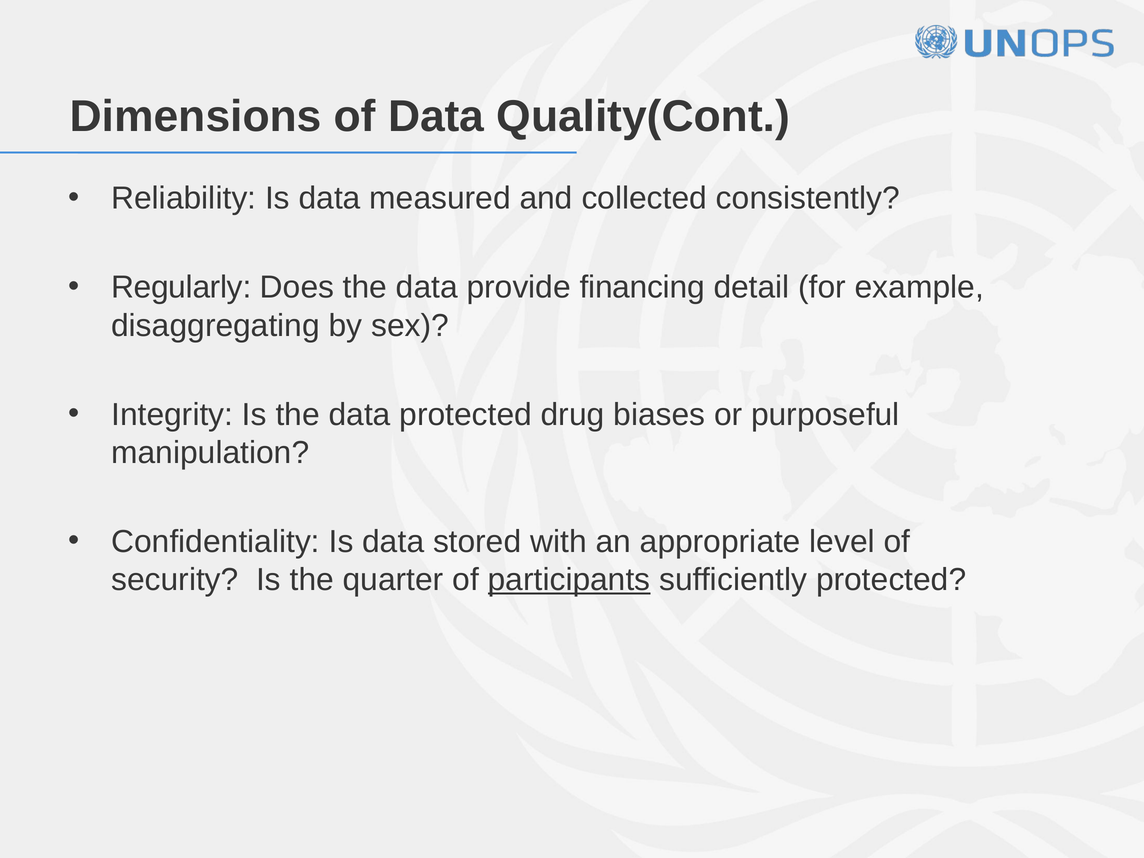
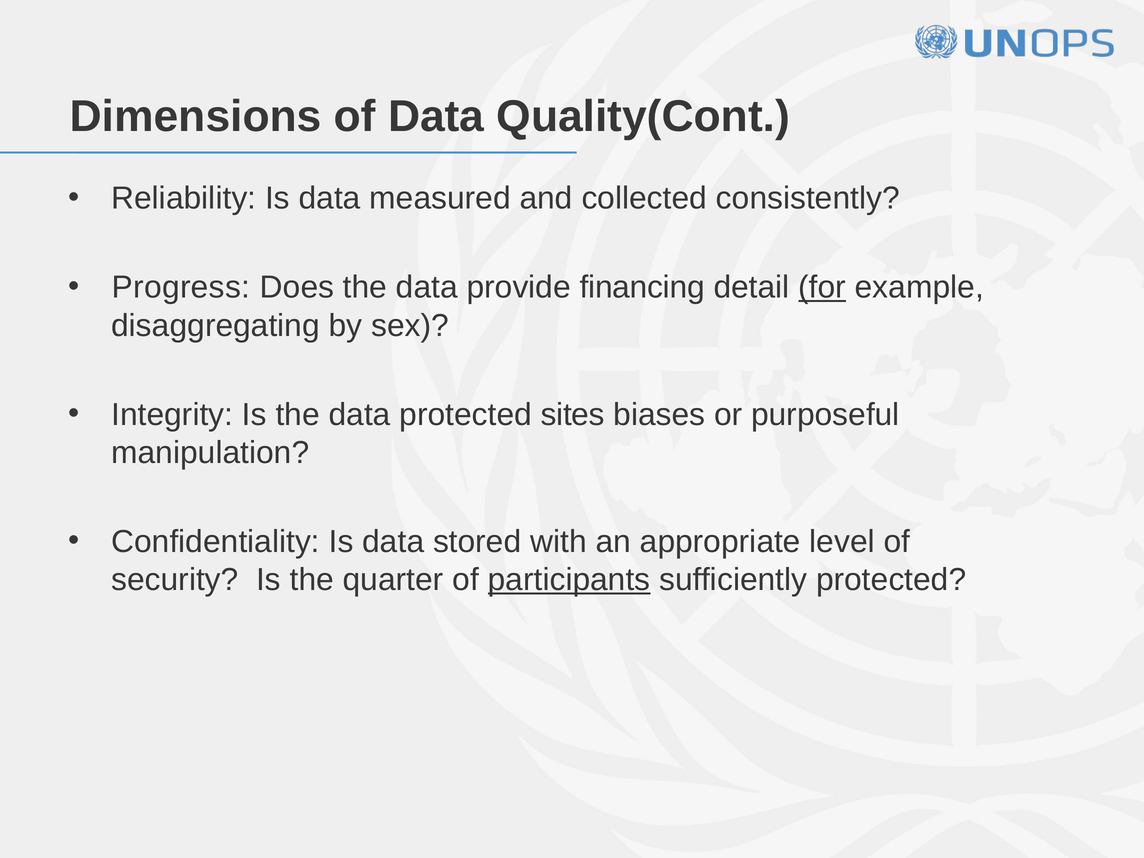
Regularly: Regularly -> Progress (181, 287)
for underline: none -> present (822, 287)
drug: drug -> sites (573, 415)
